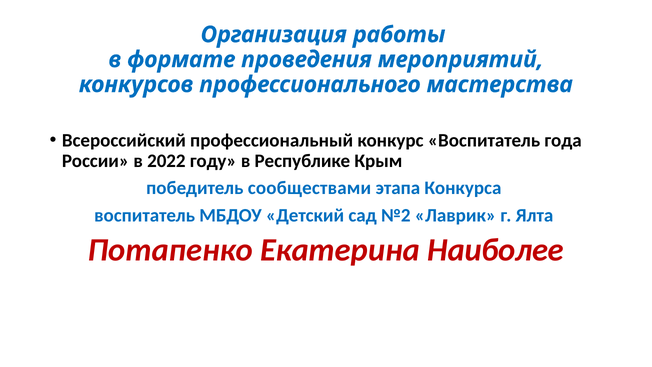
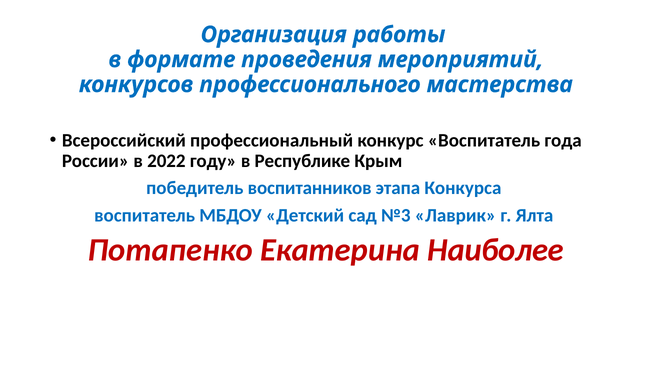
сообществами: сообществами -> воспитанников (310, 188)
№2: №2 -> №3 (396, 215)
